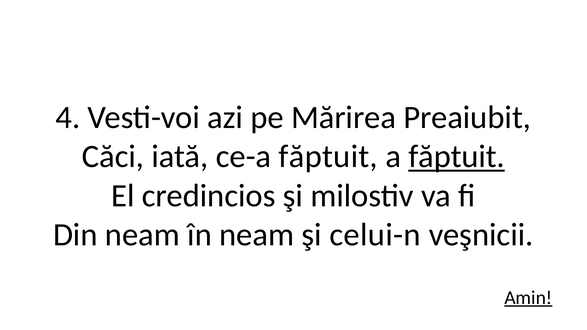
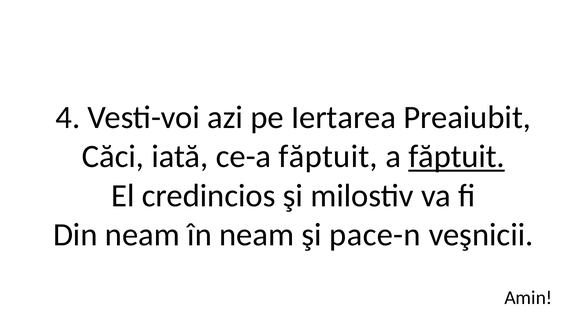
Mărirea: Mărirea -> Iertarea (344, 118)
celui-n: celui-n -> pace-n (375, 235)
Amin underline: present -> none (528, 298)
